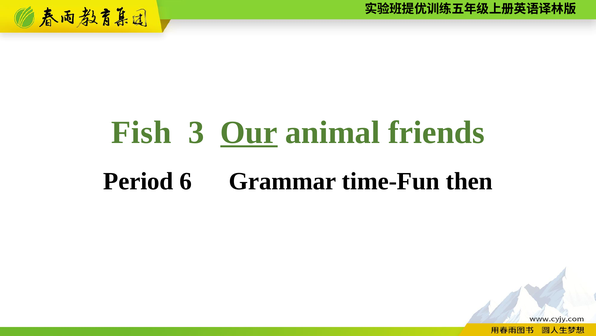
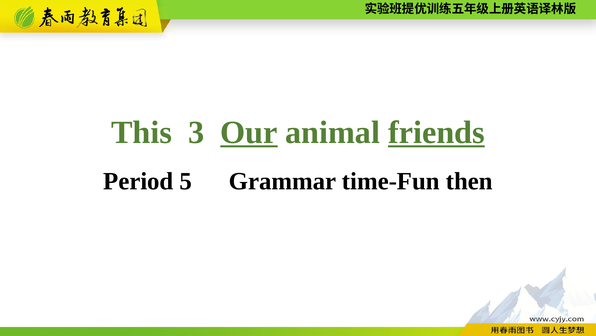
Fish: Fish -> This (141, 132)
friends underline: none -> present (436, 132)
6: 6 -> 5 (186, 181)
